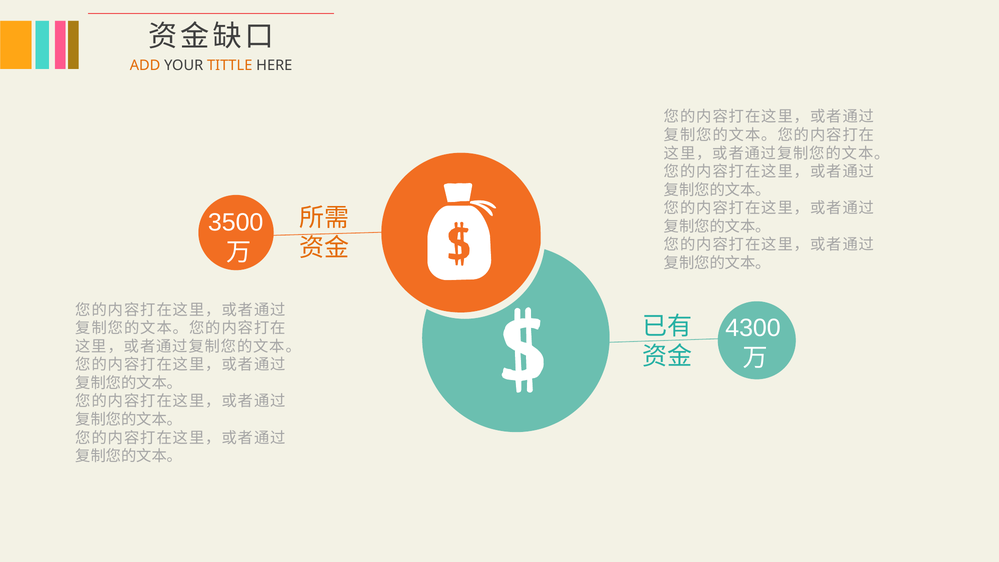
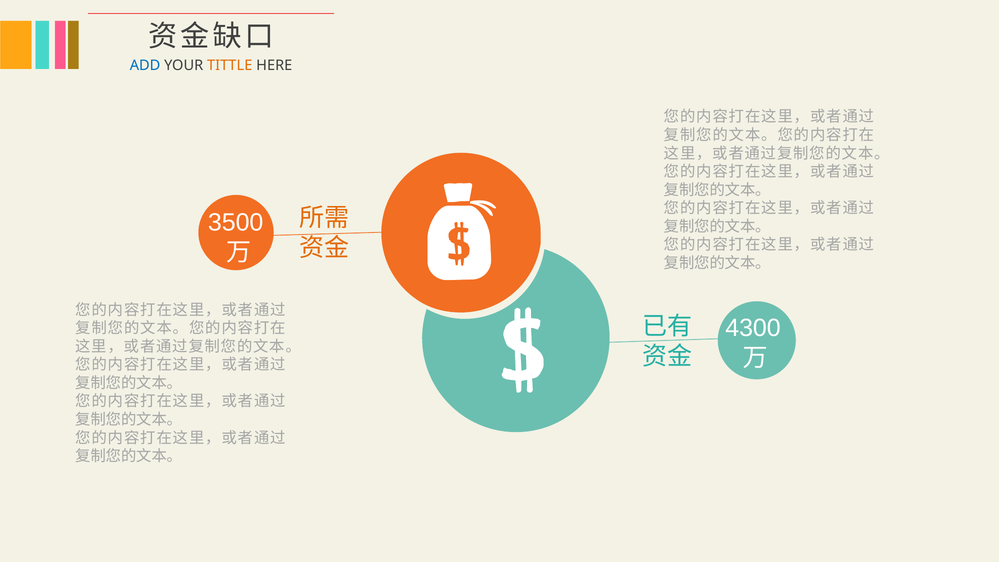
ADD colour: orange -> blue (145, 65)
